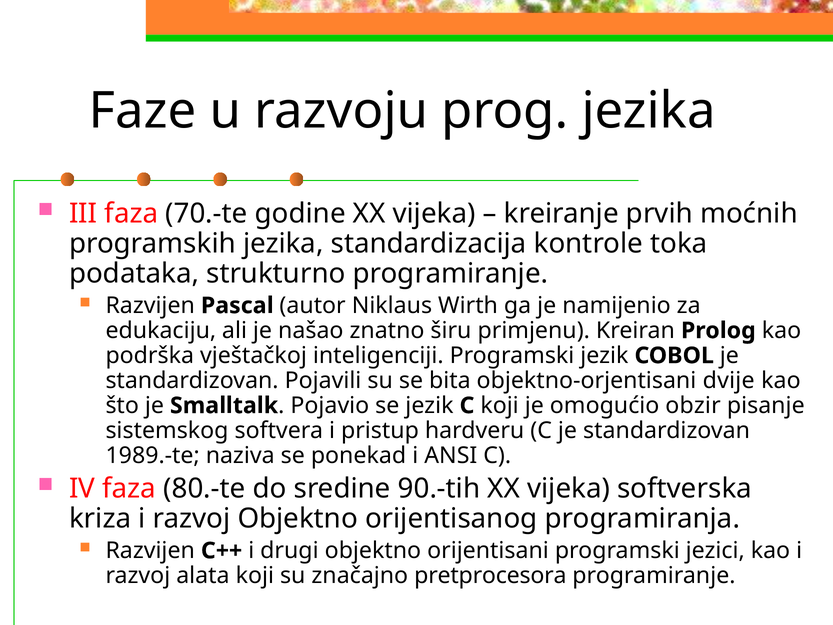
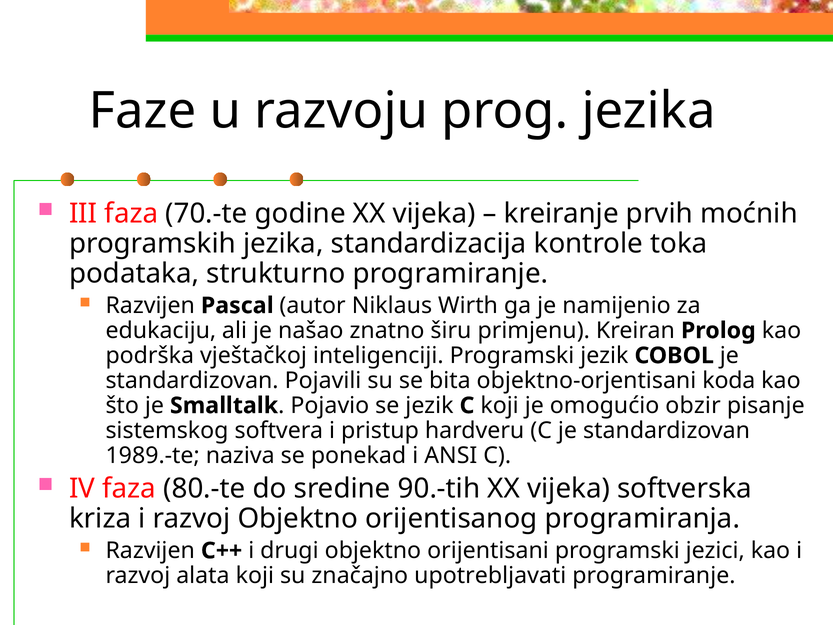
dvije: dvije -> koda (729, 380)
pretprocesora: pretprocesora -> upotrebljavati (490, 575)
